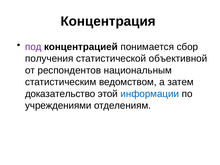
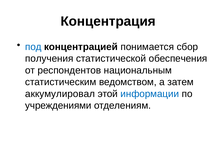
под colour: purple -> blue (33, 47)
объективной: объективной -> обеспечения (178, 59)
доказательство: доказательство -> аккумулировал (60, 94)
